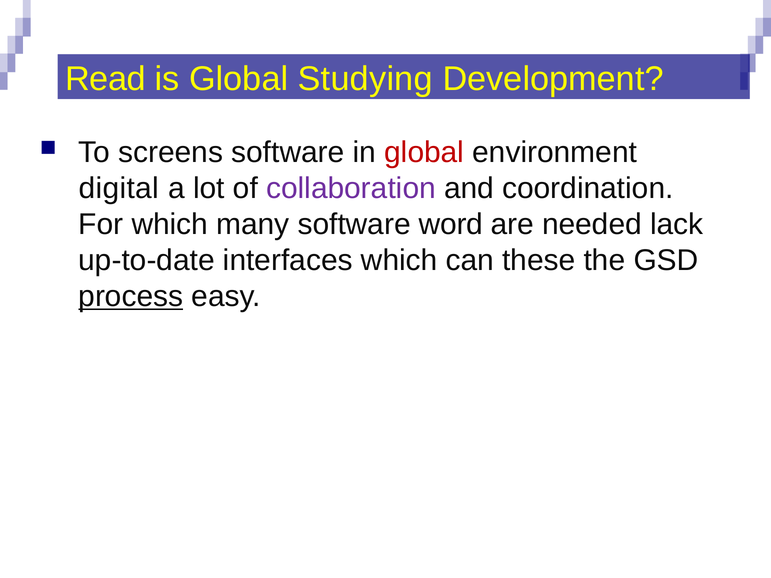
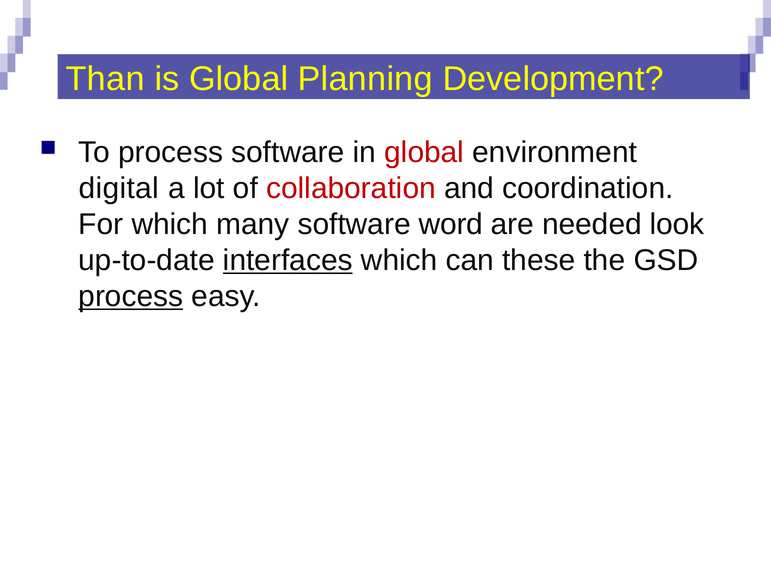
Read: Read -> Than (105, 79)
Studying: Studying -> Planning (365, 79)
To screens: screens -> process (171, 152)
collaboration colour: purple -> red (351, 188)
lack: lack -> look (677, 224)
interfaces underline: none -> present (288, 260)
